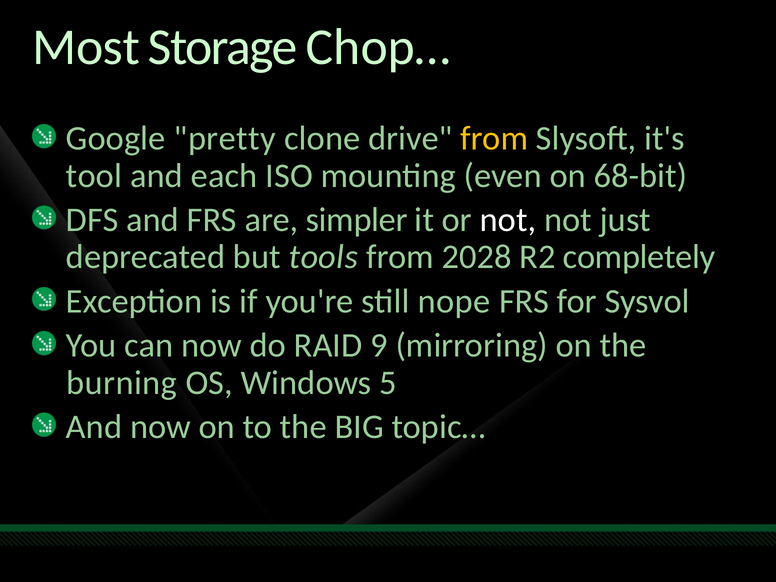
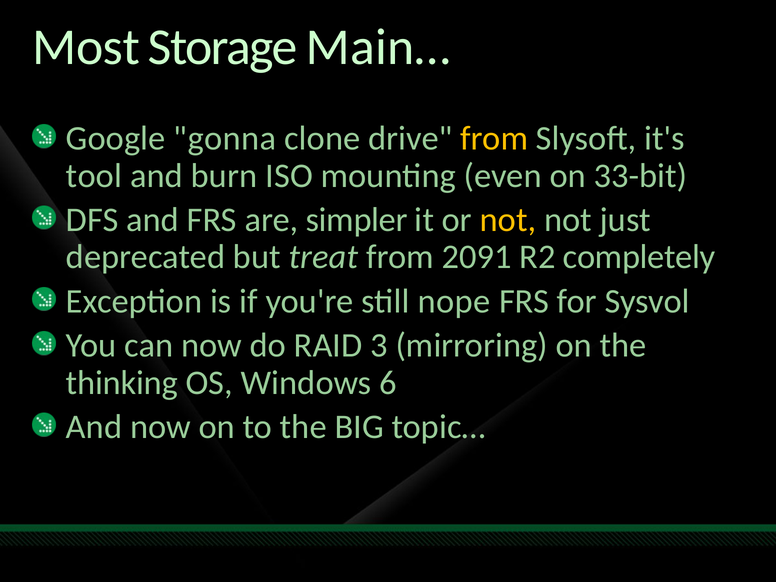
Chop…: Chop… -> Main… (378, 47)
pretty: pretty -> gonna (225, 138)
each: each -> burn (224, 176)
68-bit: 68-bit -> 33-bit (640, 176)
not colour: white -> yellow (508, 220)
tools: tools -> treat (323, 257)
2028: 2028 -> 2091 (477, 257)
9: 9 -> 3 (379, 345)
burning: burning -> thinking (122, 383)
5: 5 -> 6 (388, 383)
